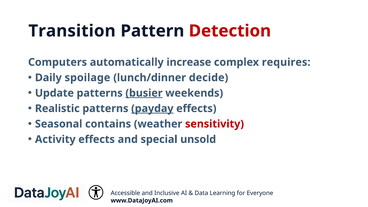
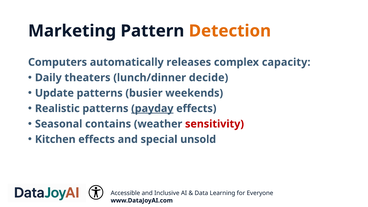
Transition: Transition -> Marketing (72, 31)
Detection colour: red -> orange (230, 31)
increase: increase -> releases (189, 62)
requires: requires -> capacity (286, 62)
spoilage: spoilage -> theaters (87, 78)
busier underline: present -> none (144, 93)
Activity: Activity -> Kitchen (55, 139)
